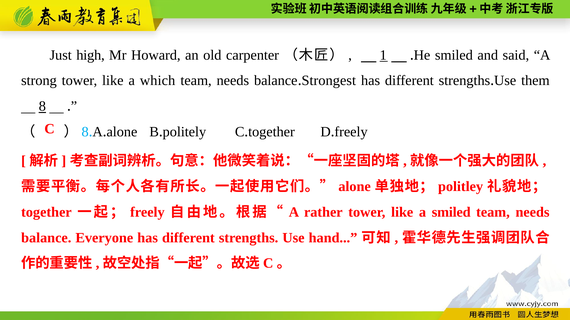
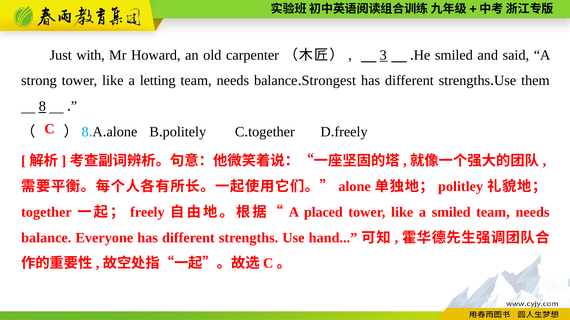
high: high -> with (91, 55)
1: 1 -> 3 (383, 55)
which: which -> letting (158, 81)
rather: rather -> placed (323, 213)
